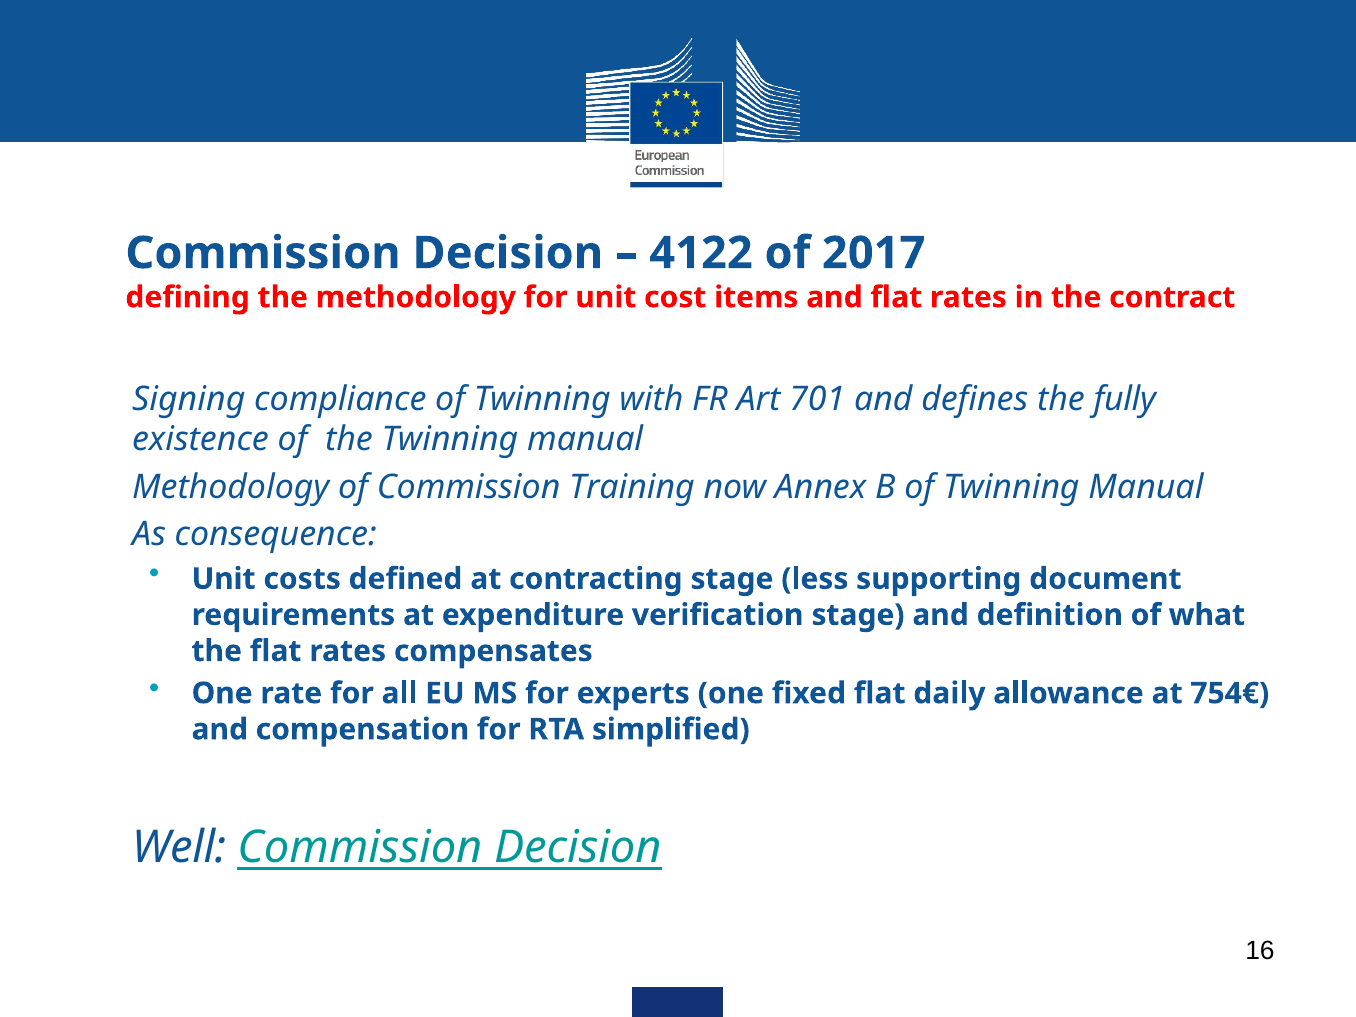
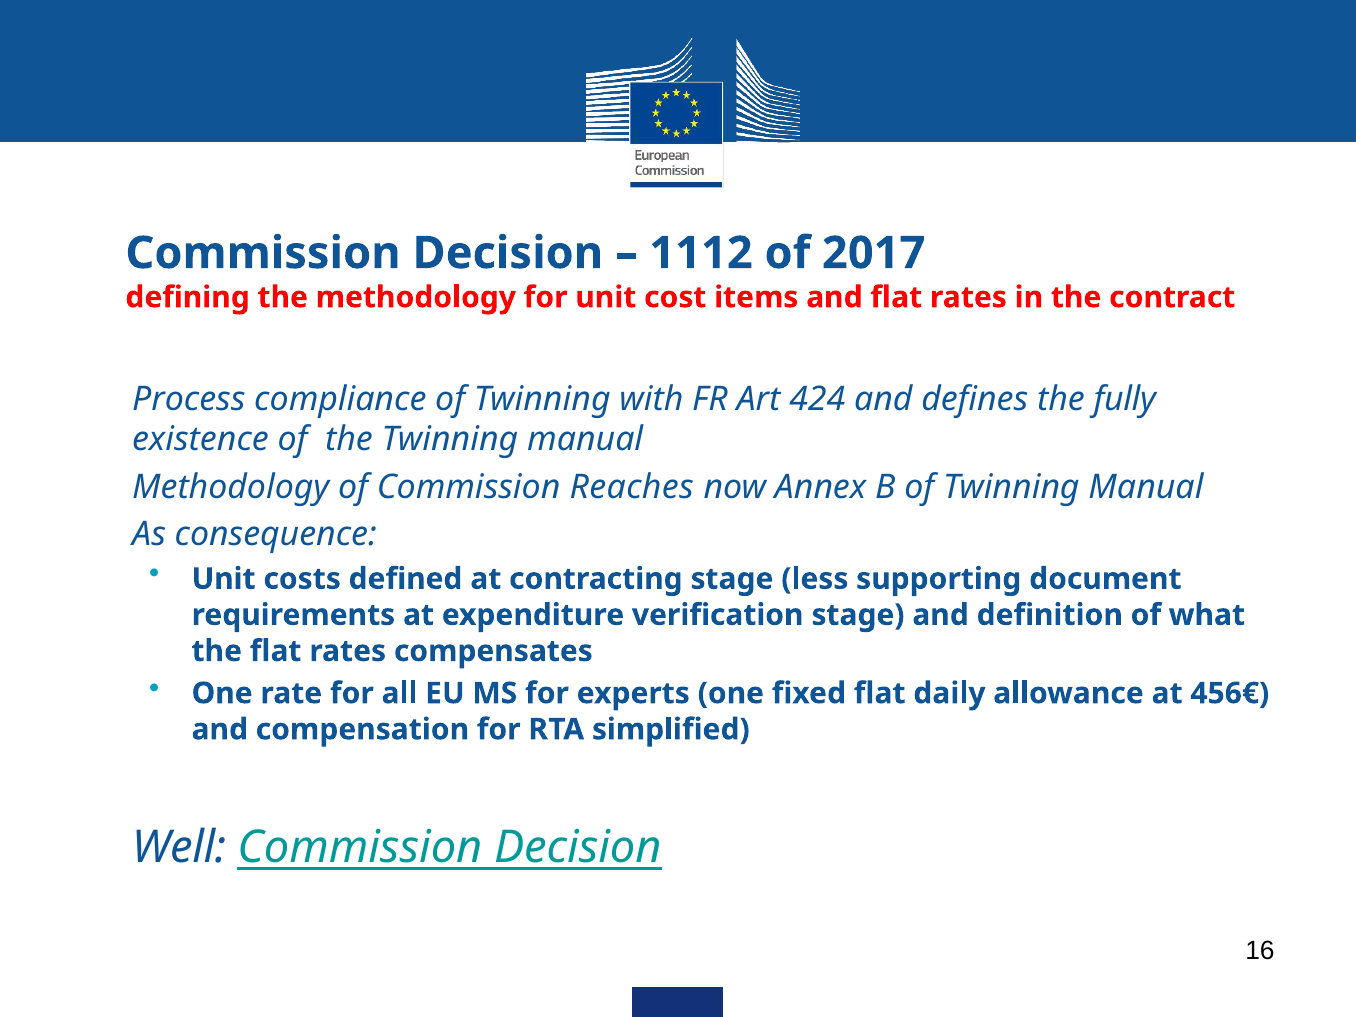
4122: 4122 -> 1112 (701, 253)
Signing: Signing -> Process (189, 399)
701: 701 -> 424 (817, 399)
Training: Training -> Reaches (632, 487)
754€: 754€ -> 456€ (1230, 693)
